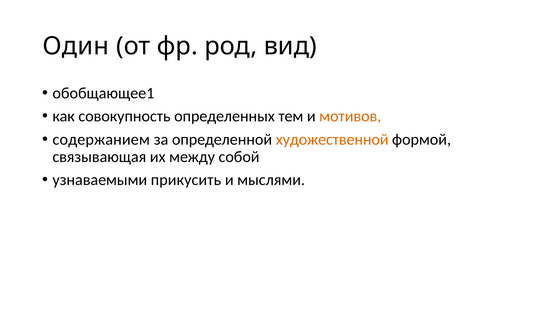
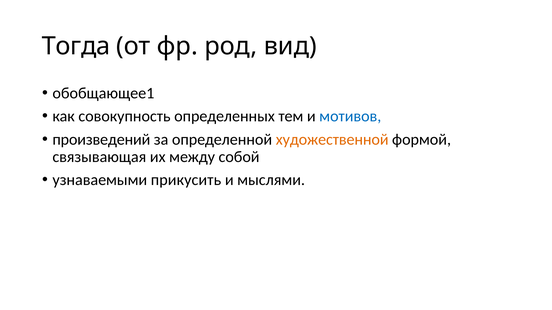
Один: Один -> Тогда (76, 46)
мотивов colour: orange -> blue (350, 116)
содержанием: содержанием -> произведений (101, 140)
